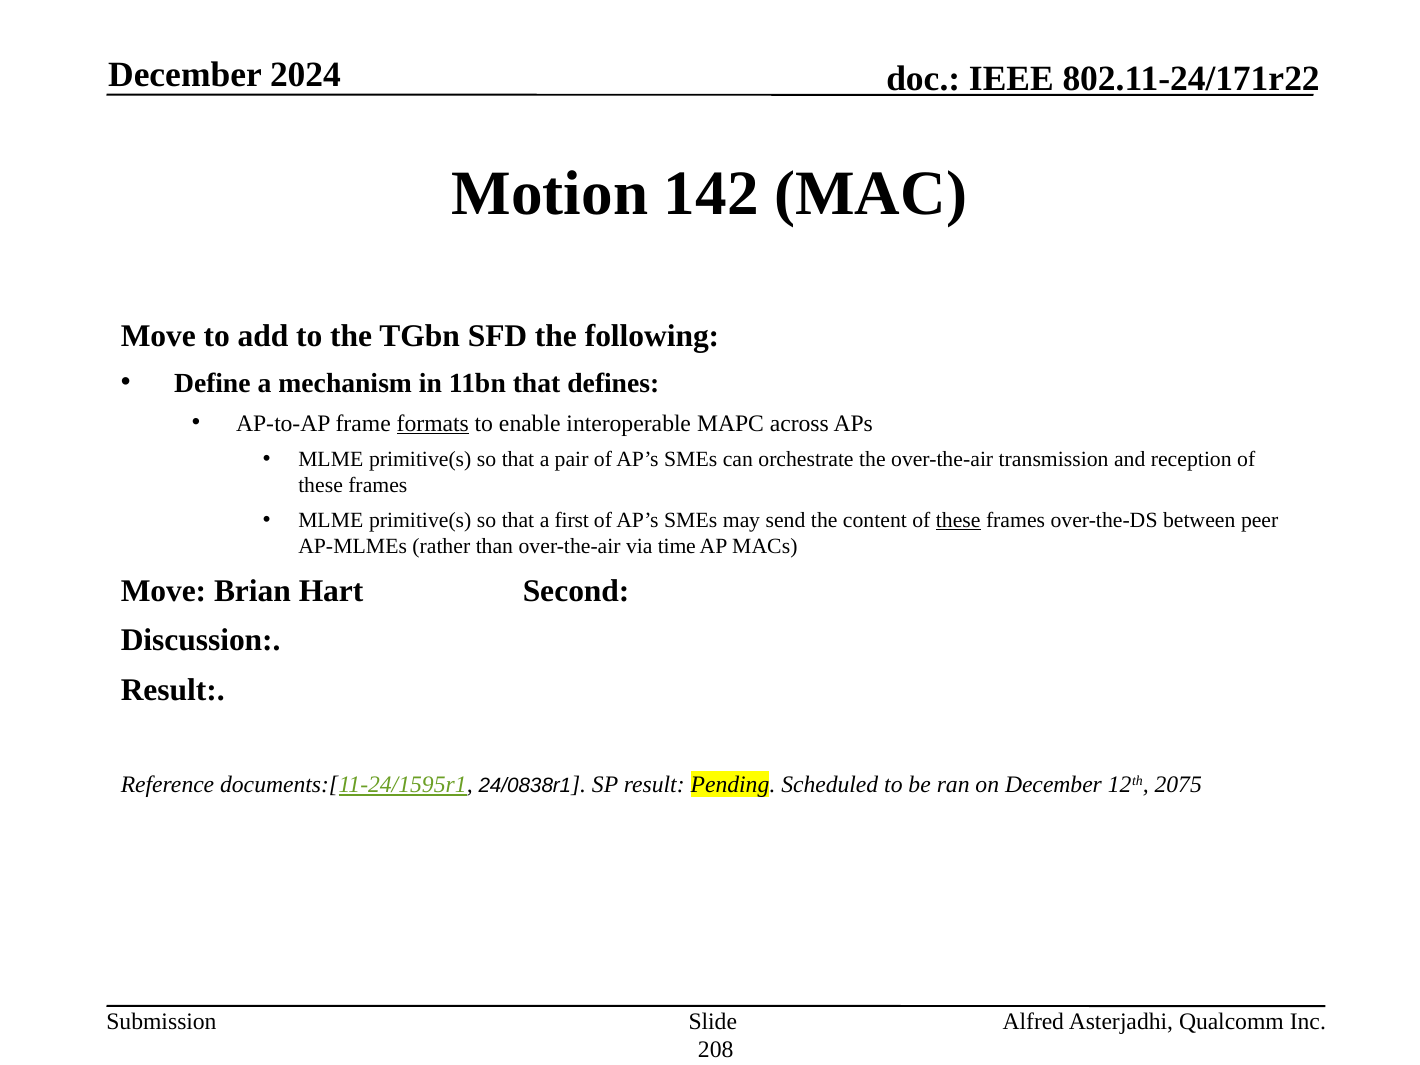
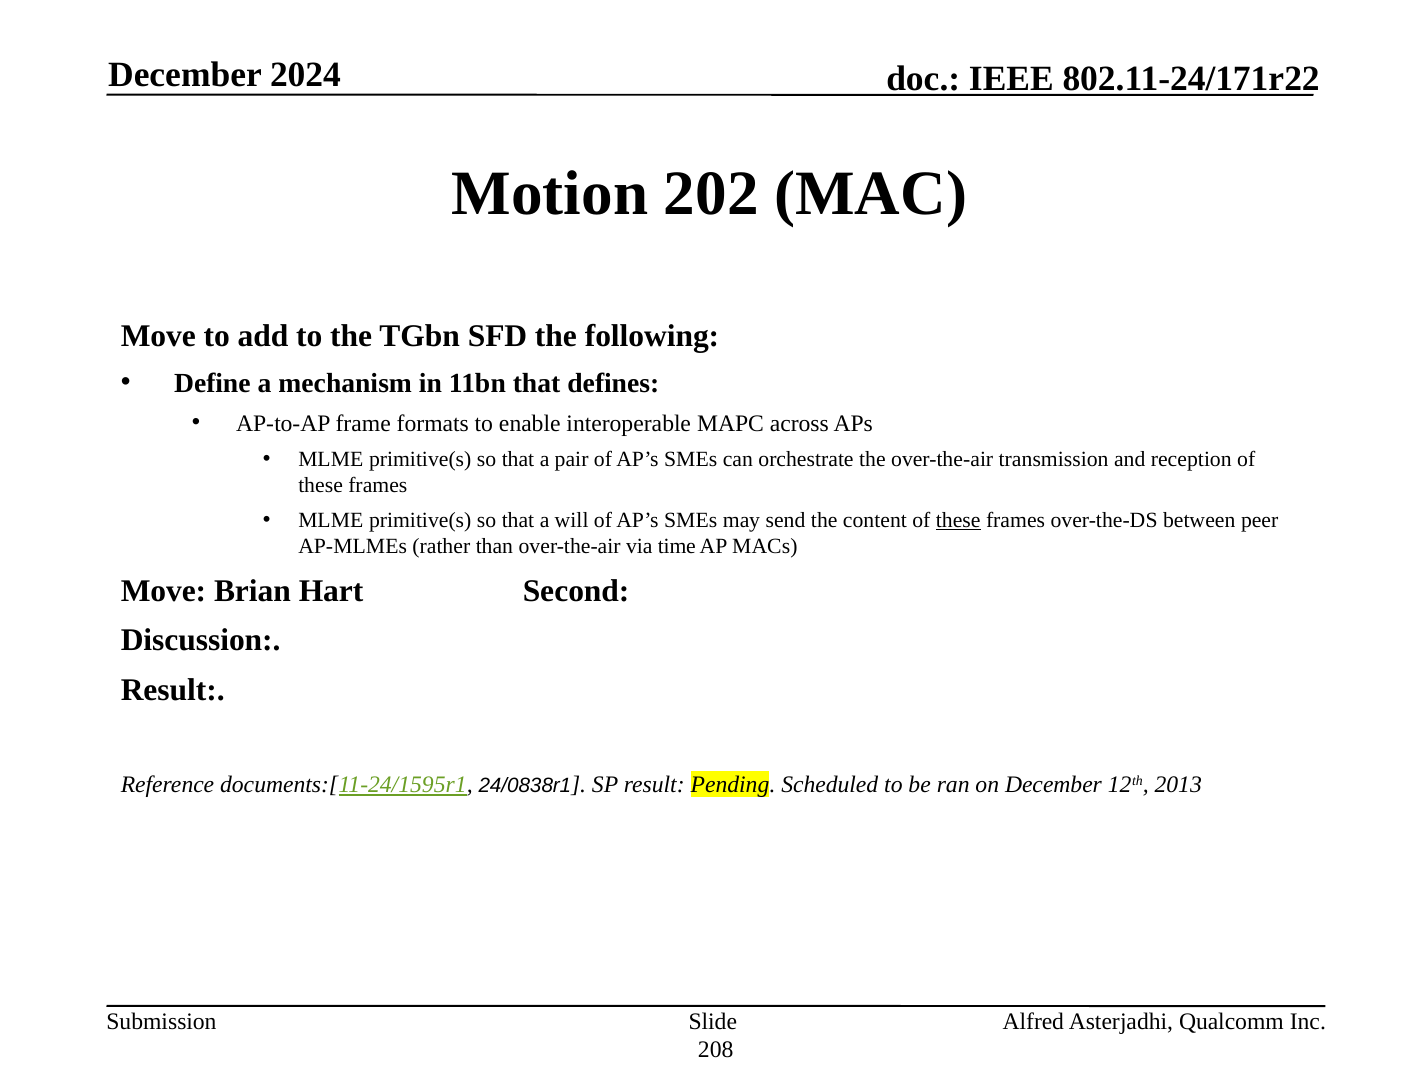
142: 142 -> 202 (711, 194)
formats underline: present -> none (433, 423)
first: first -> will (572, 520)
2075: 2075 -> 2013 (1178, 784)
